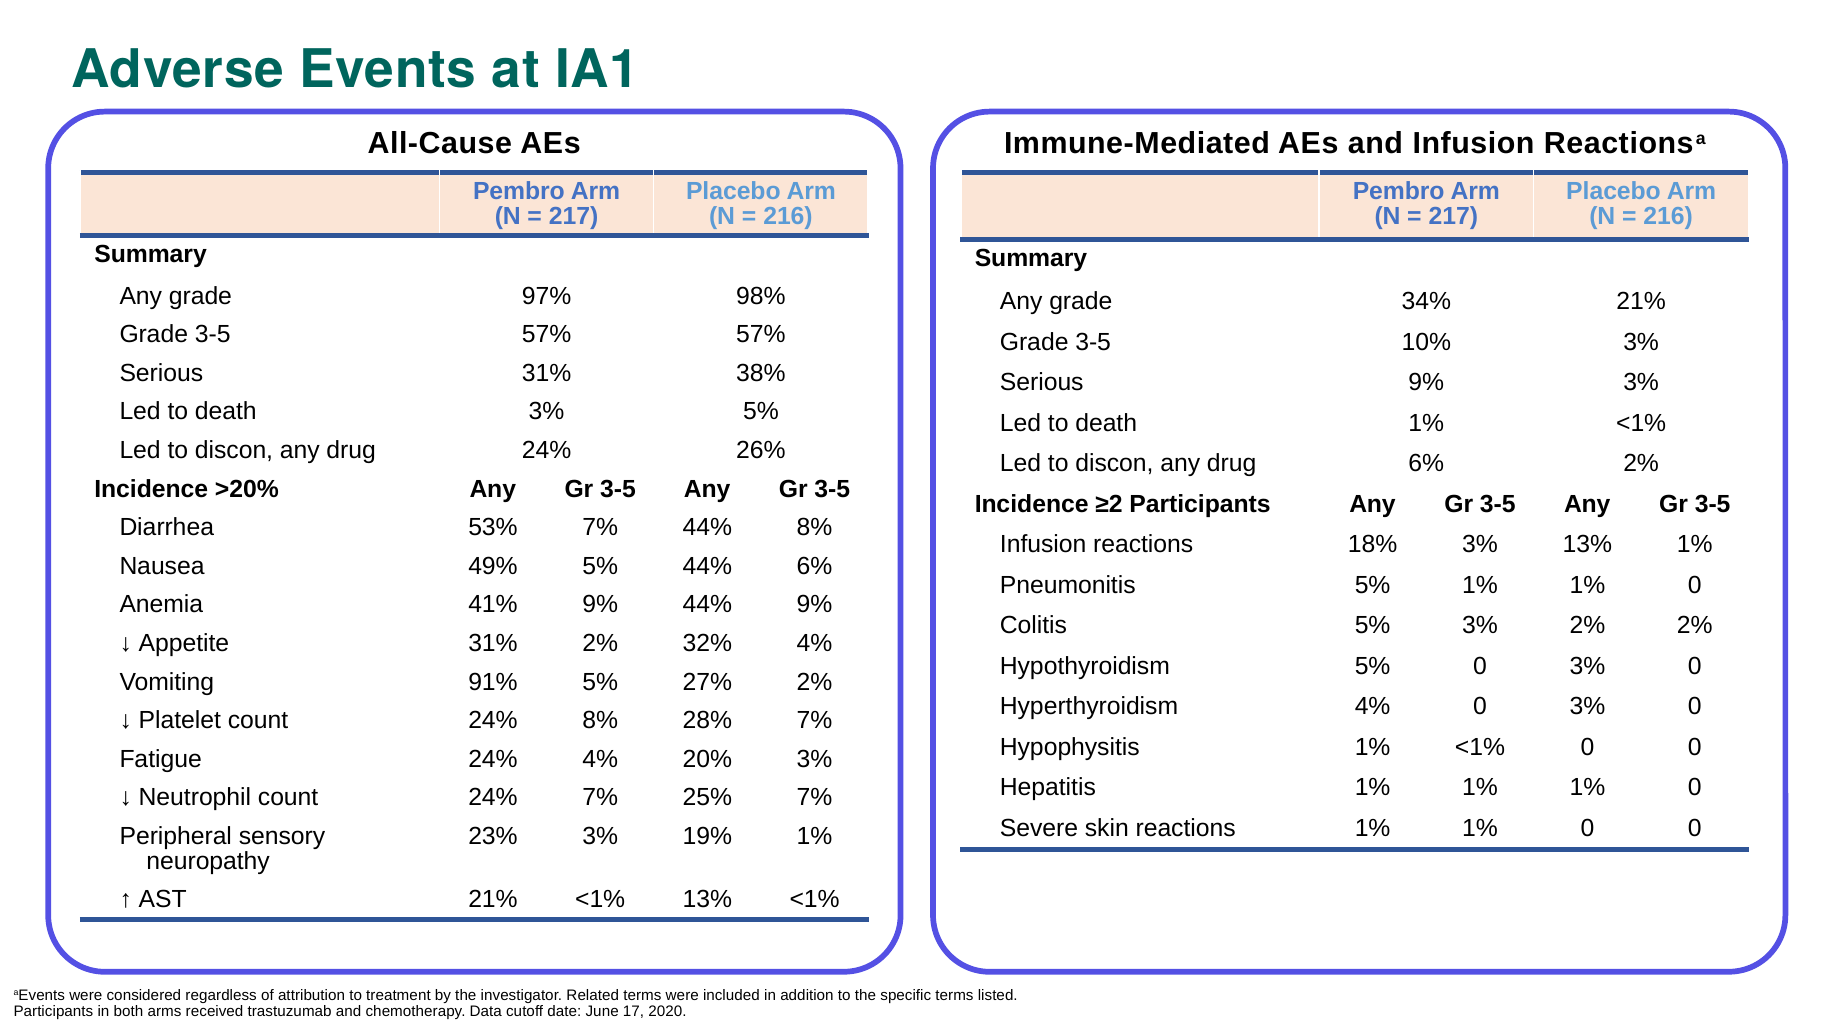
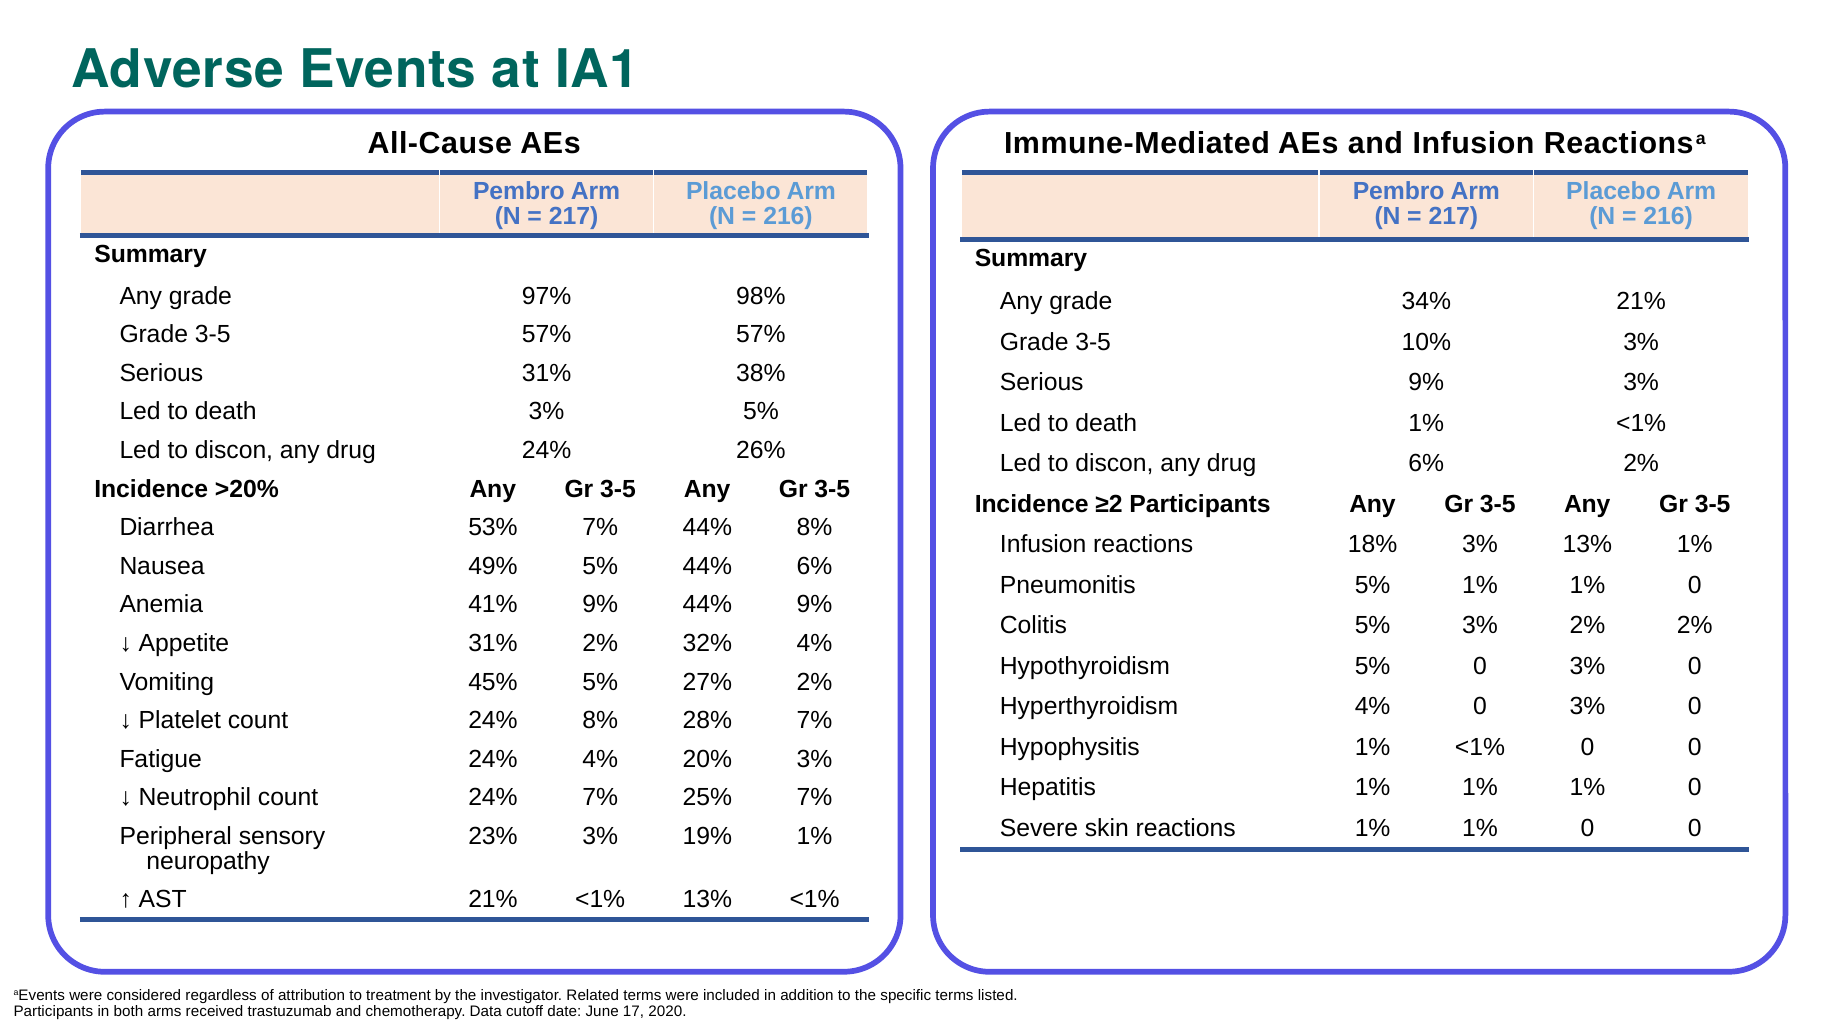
91%: 91% -> 45% (493, 682)
